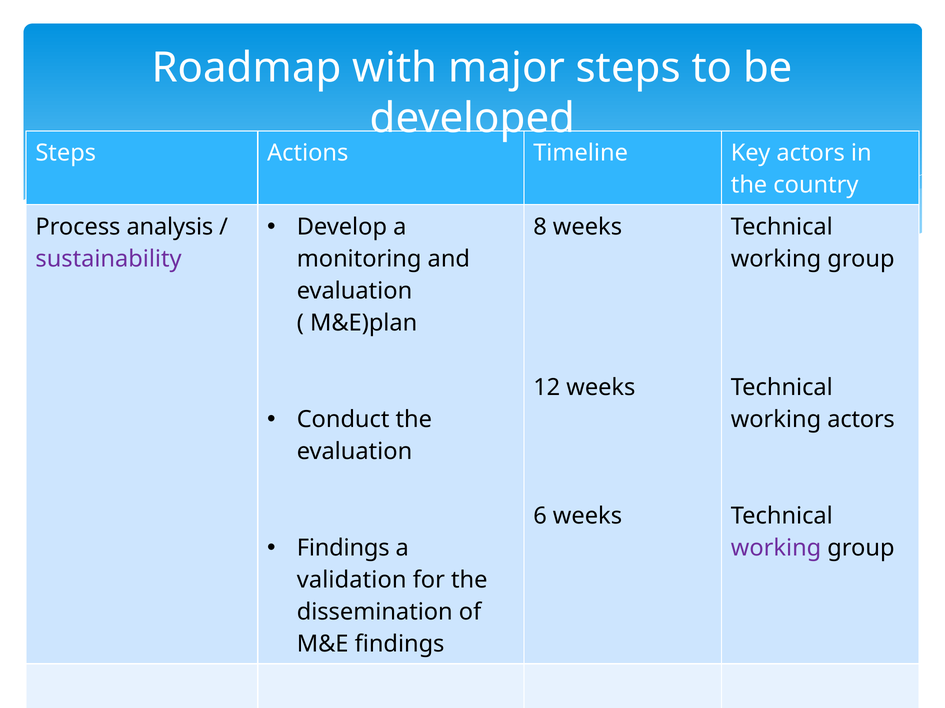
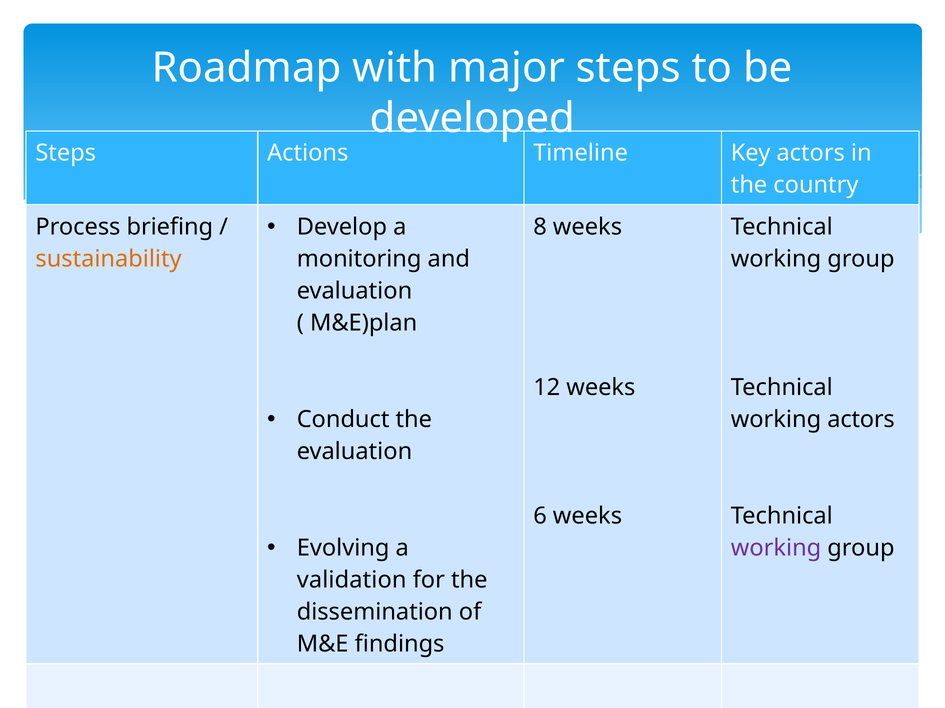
analysis: analysis -> briefing (170, 227)
sustainability colour: purple -> orange (109, 259)
Findings: Findings -> Evolving (343, 548)
